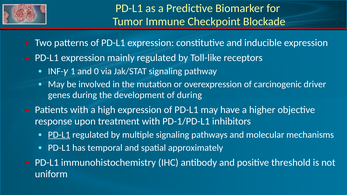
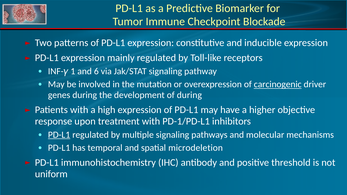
0: 0 -> 6 (96, 71)
carcinogenic underline: none -> present (278, 84)
approximately: approximately -> microdeletion (196, 148)
